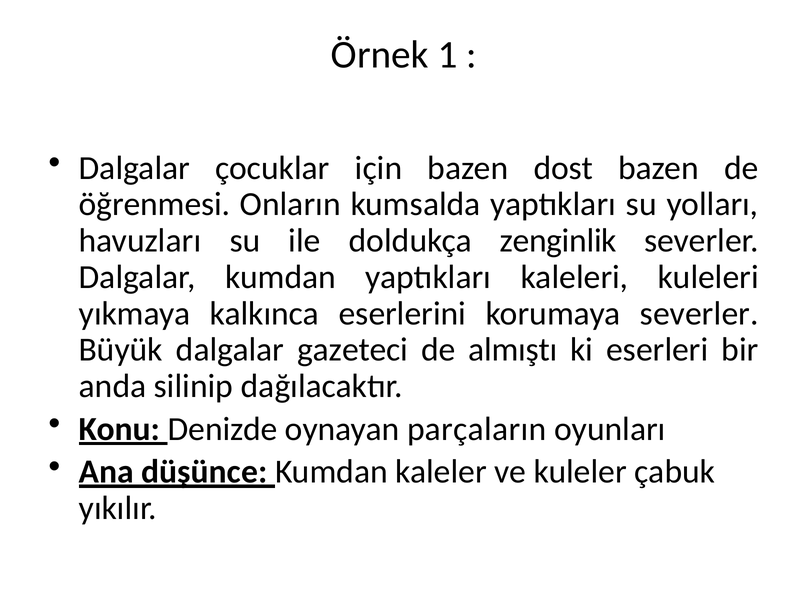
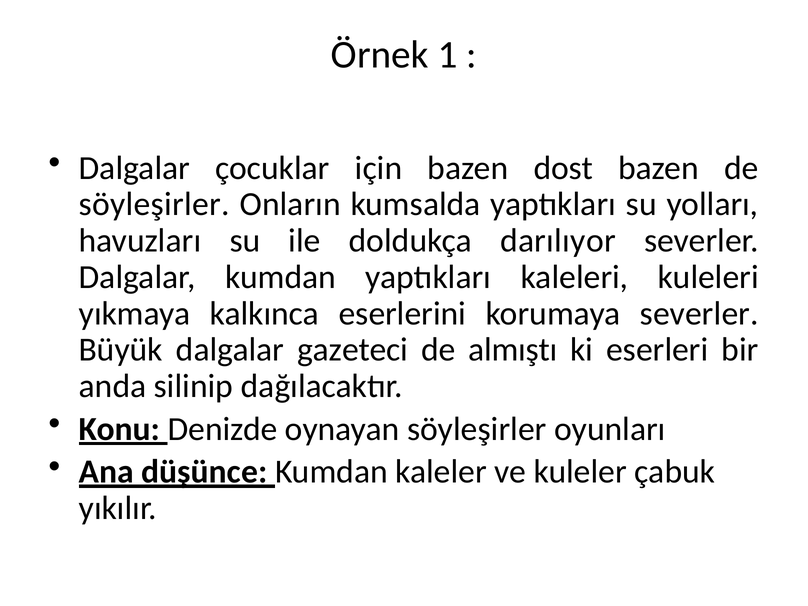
öğrenmesi: öğrenmesi -> söyleşirler (154, 204)
zenginlik: zenginlik -> darılıyor (558, 241)
oynayan parçaların: parçaların -> söyleşirler (477, 429)
